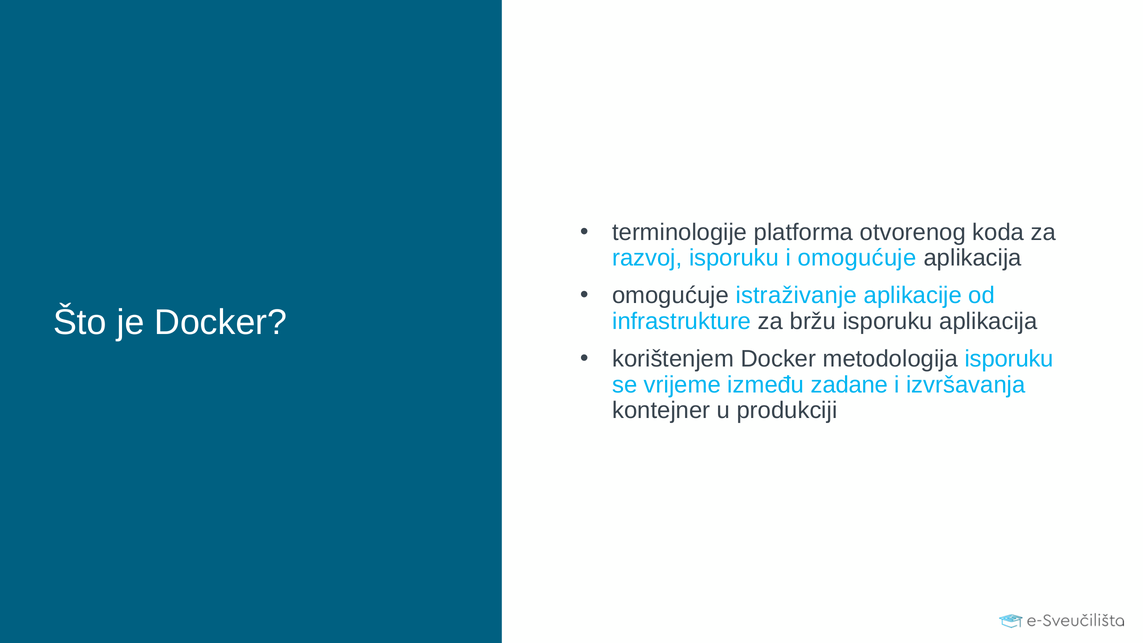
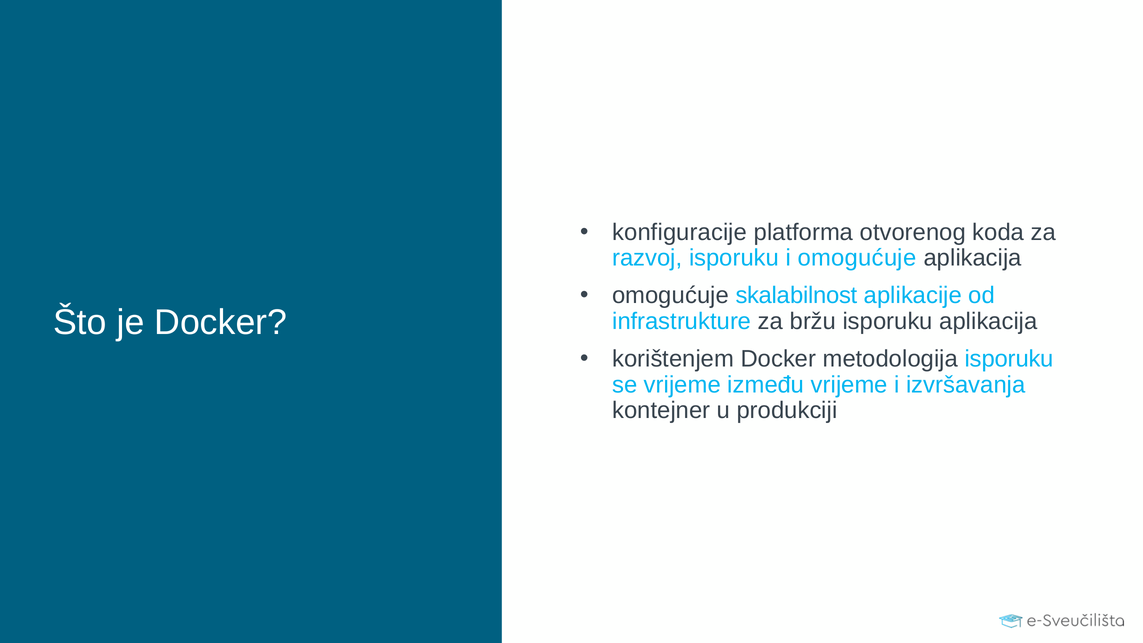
terminologije: terminologije -> konfiguracije (680, 232)
istraživanje: istraživanje -> skalabilnost (797, 296)
između zadane: zadane -> vrijeme (849, 385)
